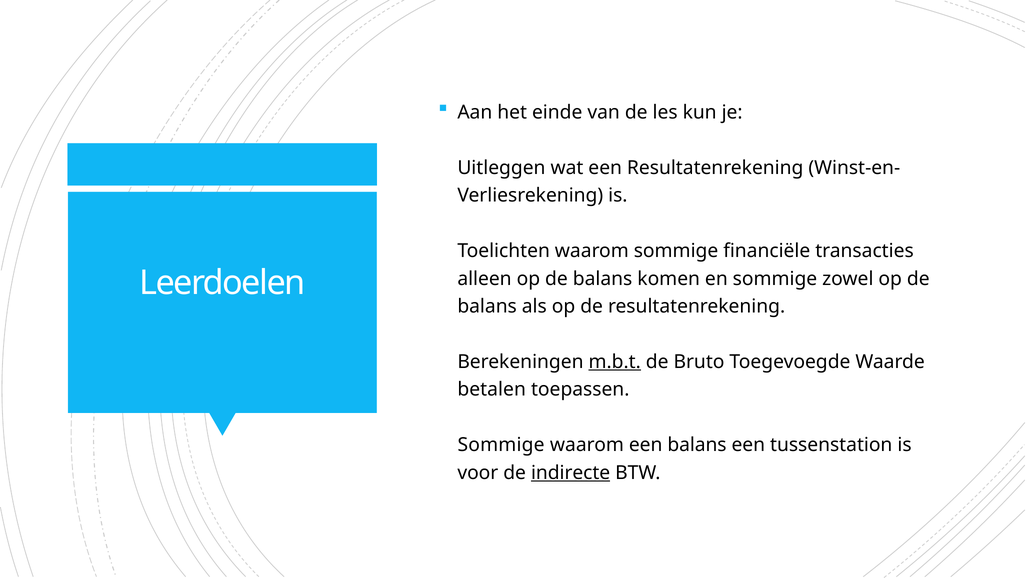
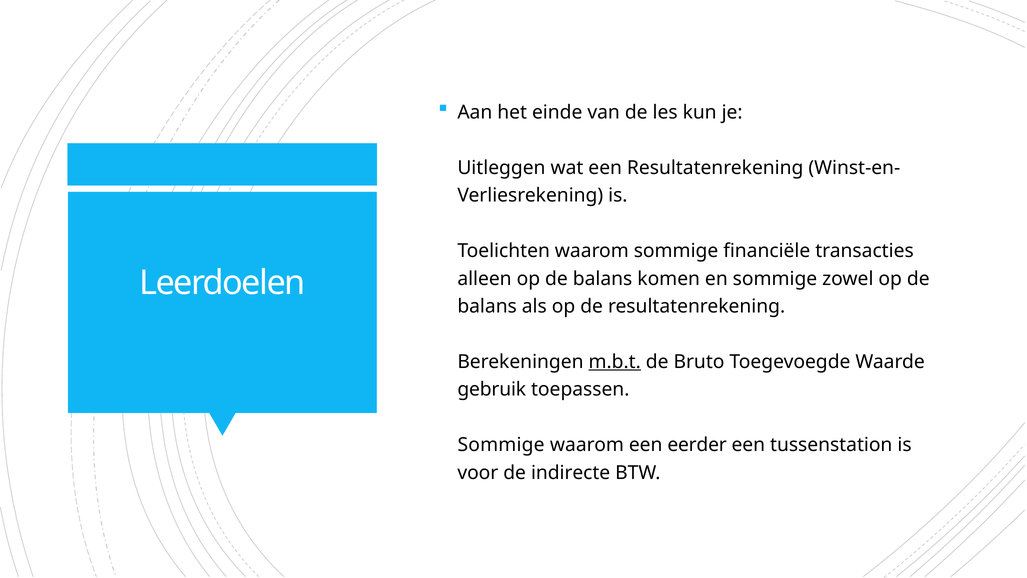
betalen: betalen -> gebruik (492, 389)
een balans: balans -> eerder (697, 445)
indirecte underline: present -> none (571, 473)
